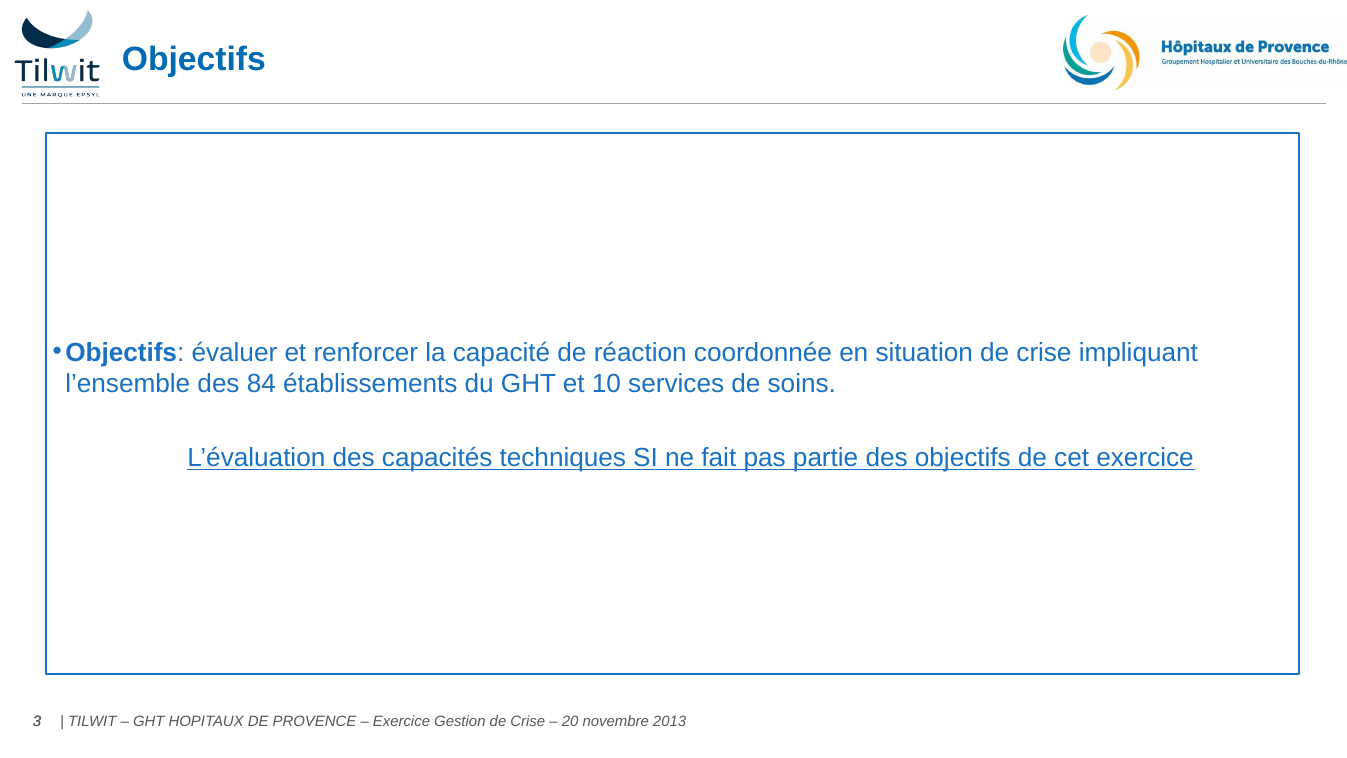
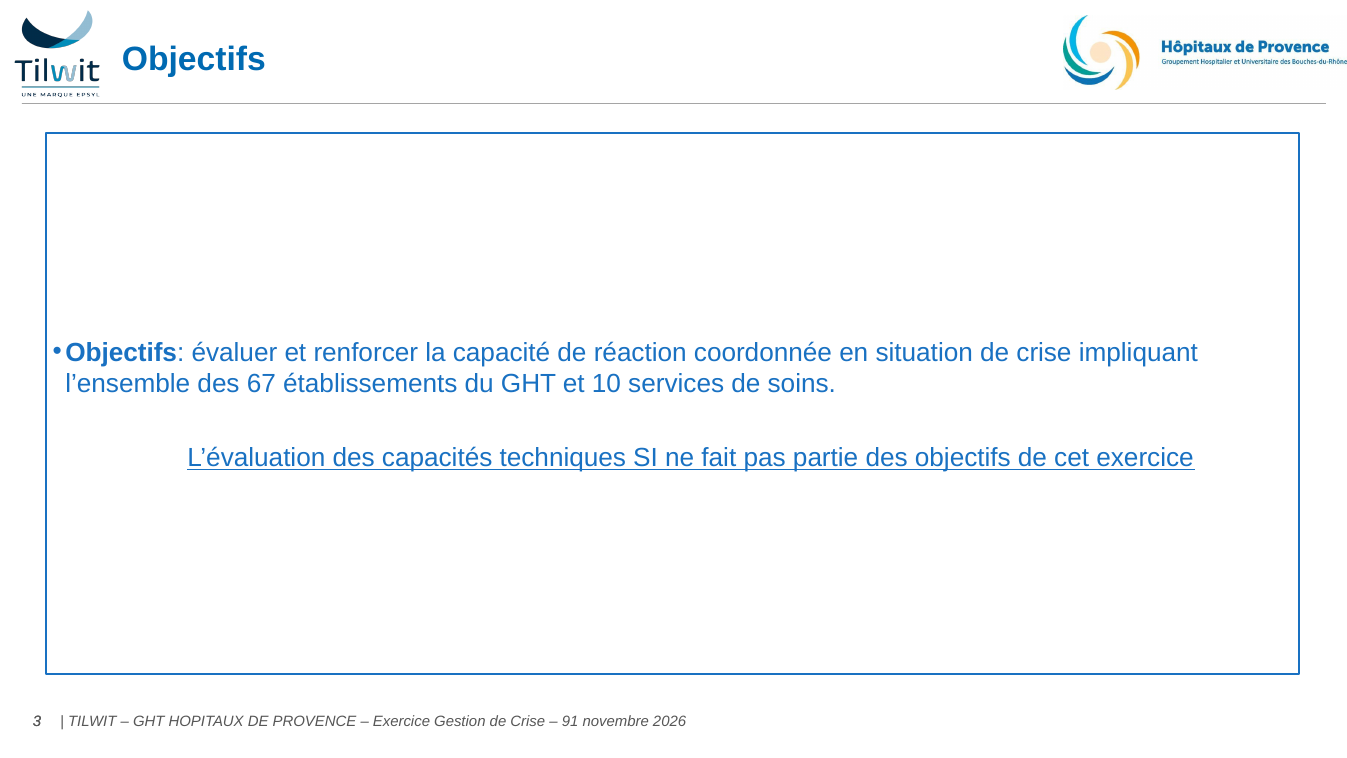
84: 84 -> 67 (261, 384)
20: 20 -> 91 (570, 721)
2013: 2013 -> 2026 (670, 721)
